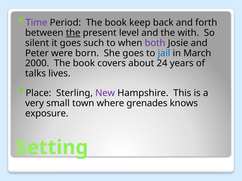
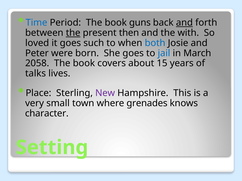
Time colour: purple -> blue (36, 23)
keep: keep -> guns (140, 23)
and underline: none -> present (184, 23)
level: level -> then (129, 33)
silent: silent -> loved (37, 43)
both colour: purple -> blue (155, 43)
2000: 2000 -> 2058 (37, 63)
24: 24 -> 15 (162, 63)
exposure: exposure -> character (47, 114)
